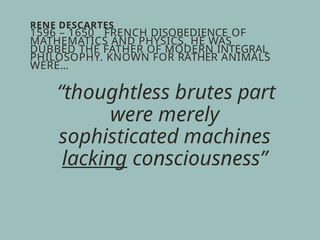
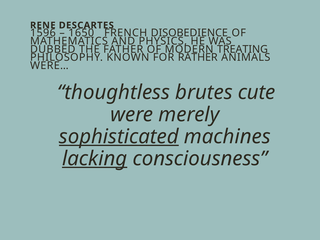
INTEGRAL: INTEGRAL -> TREATING (242, 49)
part: part -> cute (257, 92)
sophisticated underline: none -> present (119, 137)
